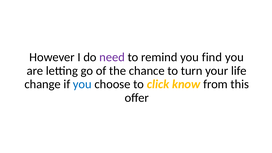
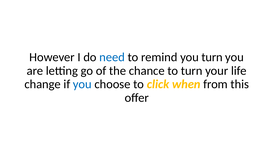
need colour: purple -> blue (112, 57)
you find: find -> turn (212, 57)
know: know -> when (186, 84)
